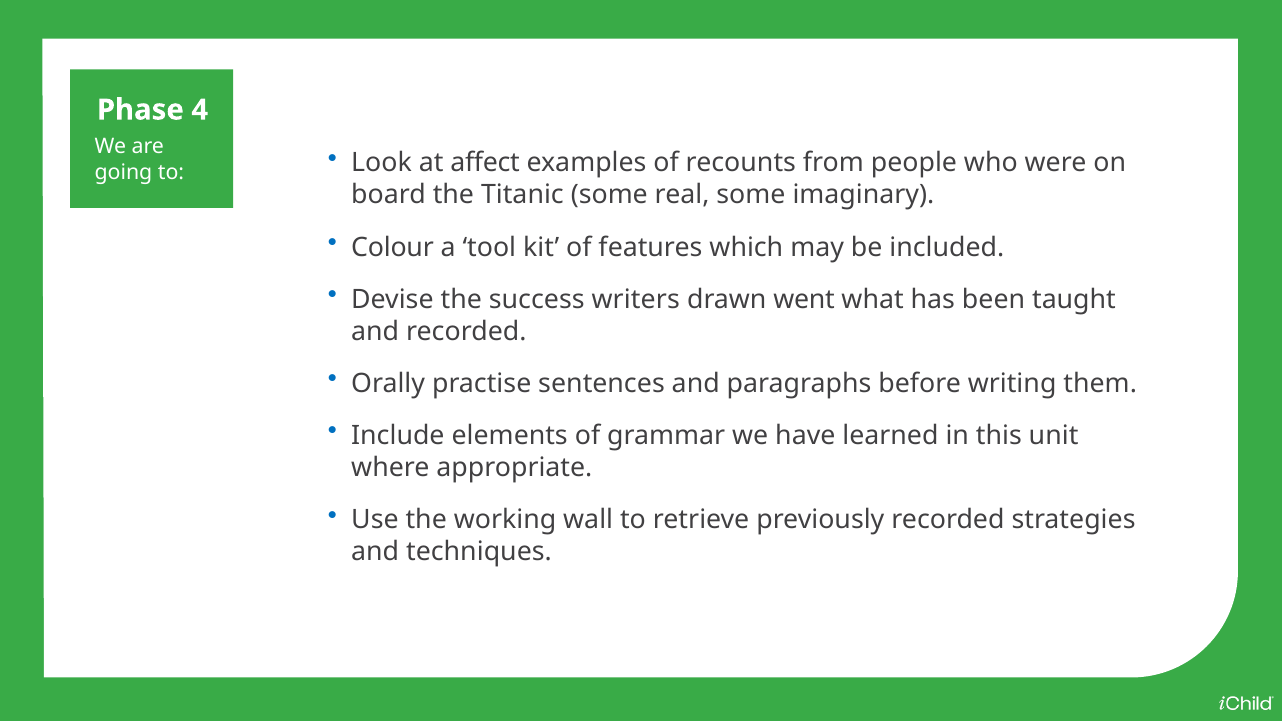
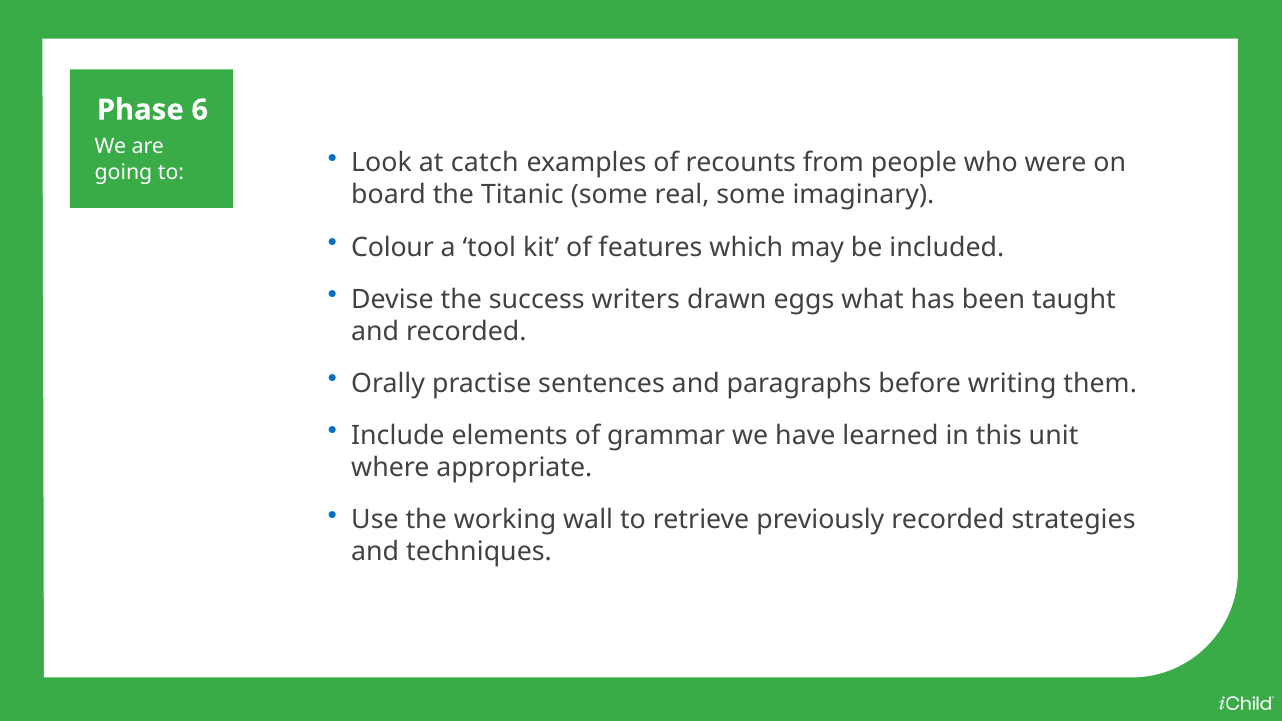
4: 4 -> 6 (200, 110)
affect: affect -> catch (485, 163)
went: went -> eggs (804, 299)
